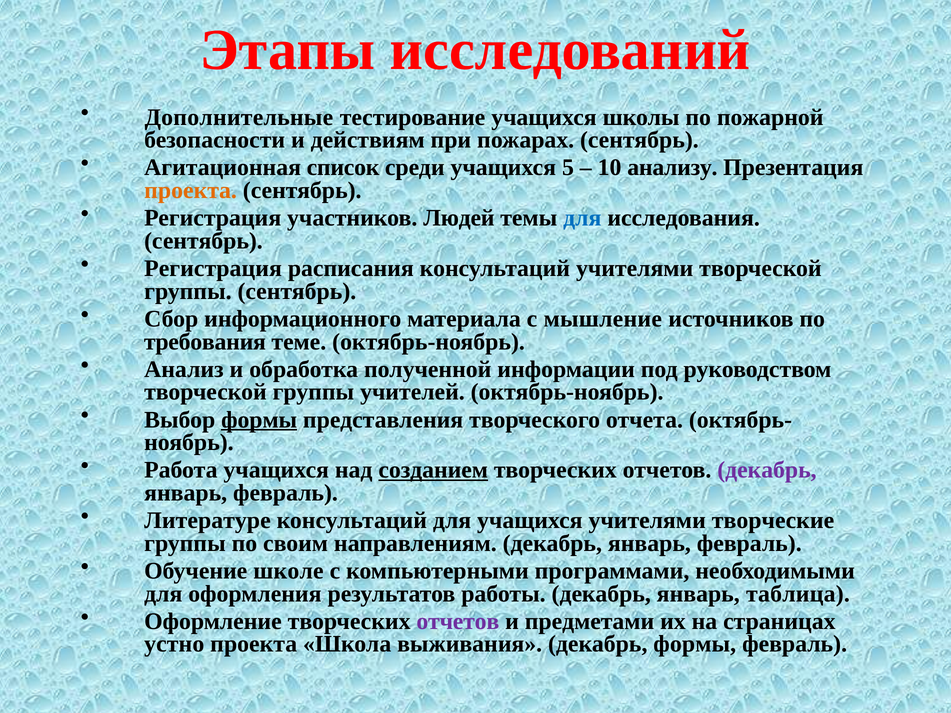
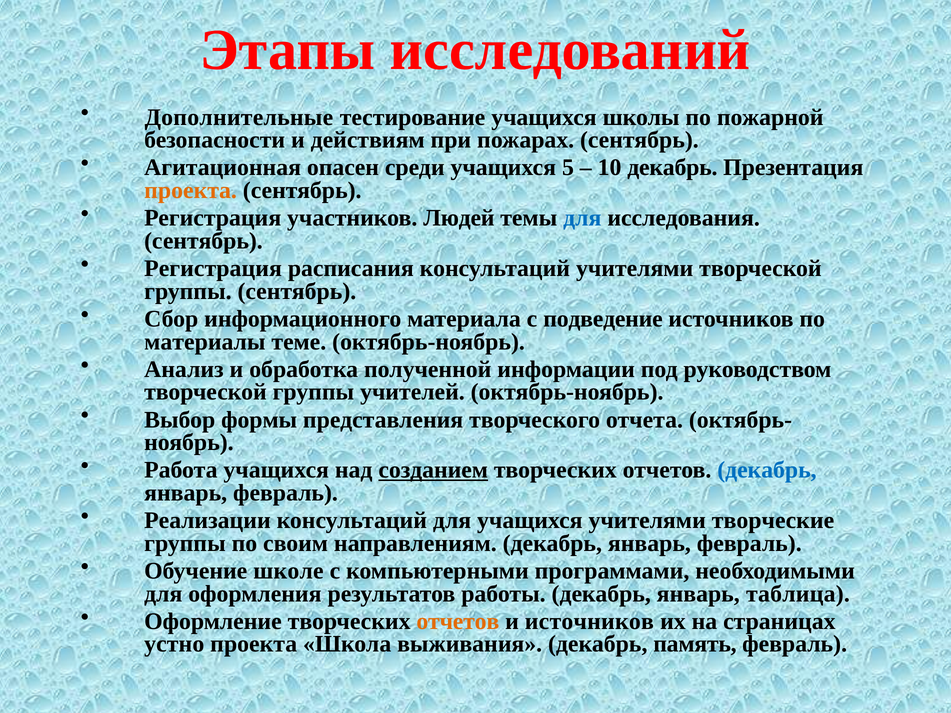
список: список -> опасен (343, 168)
10 анализу: анализу -> декабрь (672, 168)
мышление: мышление -> подведение (603, 319)
требования: требования -> материалы (205, 342)
формы underline: present -> none (259, 420)
декабрь colour: purple -> blue (767, 470)
Литературе: Литературе -> Реализации (207, 521)
отчетов colour: purple -> orange (458, 622)
и предметами: предметами -> источников (589, 622)
декабрь формы: формы -> память (695, 644)
